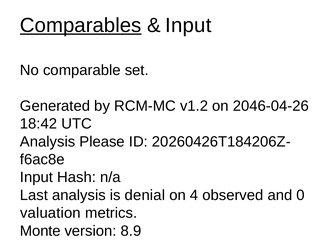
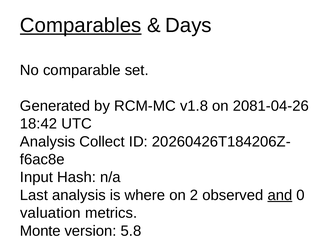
Input: Input -> Days (188, 25)
v1.2: v1.2 -> v1.8 (194, 106)
2046-04-26: 2046-04-26 -> 2081-04-26 (271, 106)
Please: Please -> Collect (102, 141)
denial: denial -> where (145, 195)
4: 4 -> 2 (194, 195)
and underline: none -> present (280, 195)
8.9: 8.9 -> 5.8 (131, 230)
